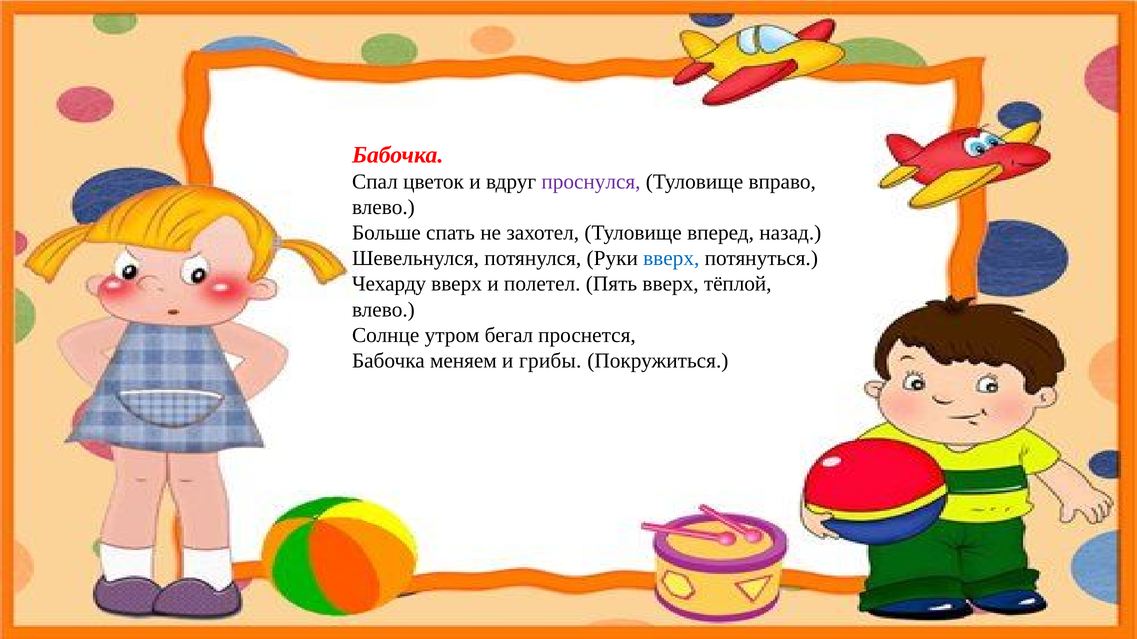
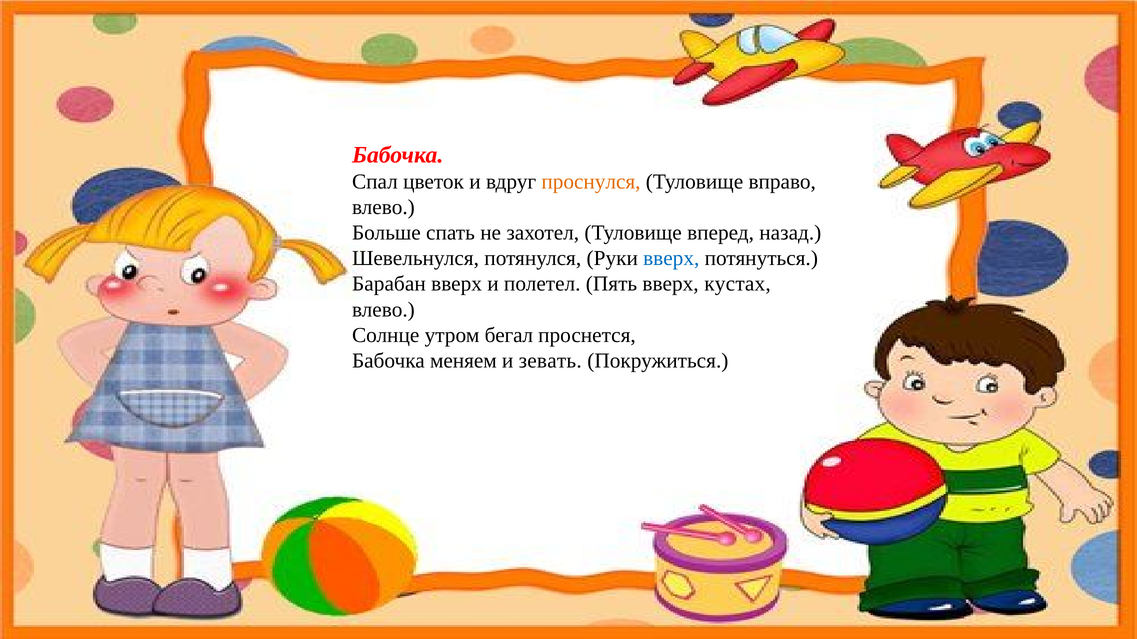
проснулся colour: purple -> orange (591, 182)
Чехарду: Чехарду -> Барабан (389, 284)
тёплой: тёплой -> кустах (738, 284)
грибы: грибы -> зевать (550, 361)
